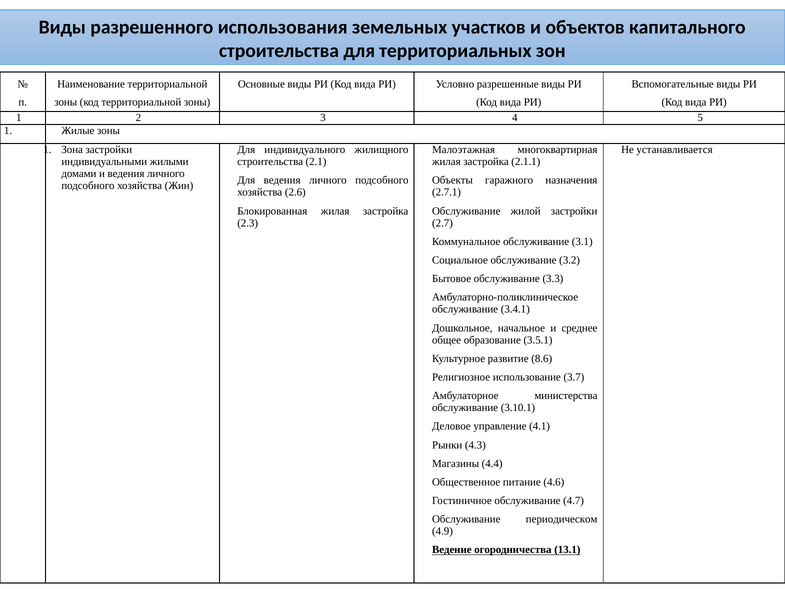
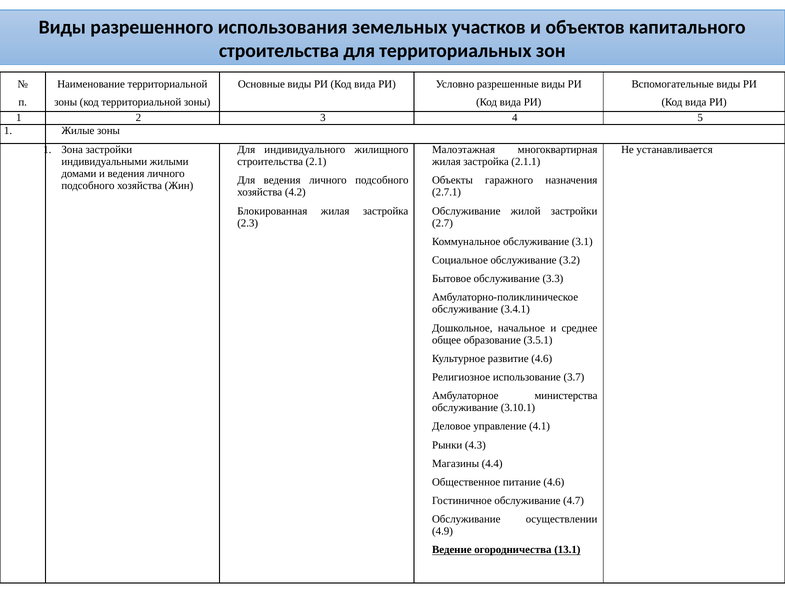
2.6: 2.6 -> 4.2 (295, 192)
развитие 8.6: 8.6 -> 4.6 (542, 358)
периодическом: периодическом -> осуществлении (562, 519)
